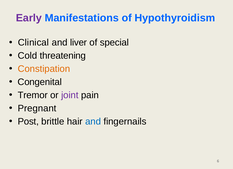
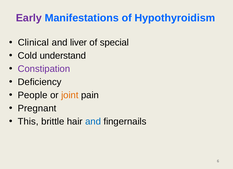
threatening: threatening -> understand (63, 56)
Constipation colour: orange -> purple (44, 69)
Congenital: Congenital -> Deficiency (40, 82)
Tremor: Tremor -> People (33, 95)
joint colour: purple -> orange (70, 95)
Post: Post -> This (28, 122)
